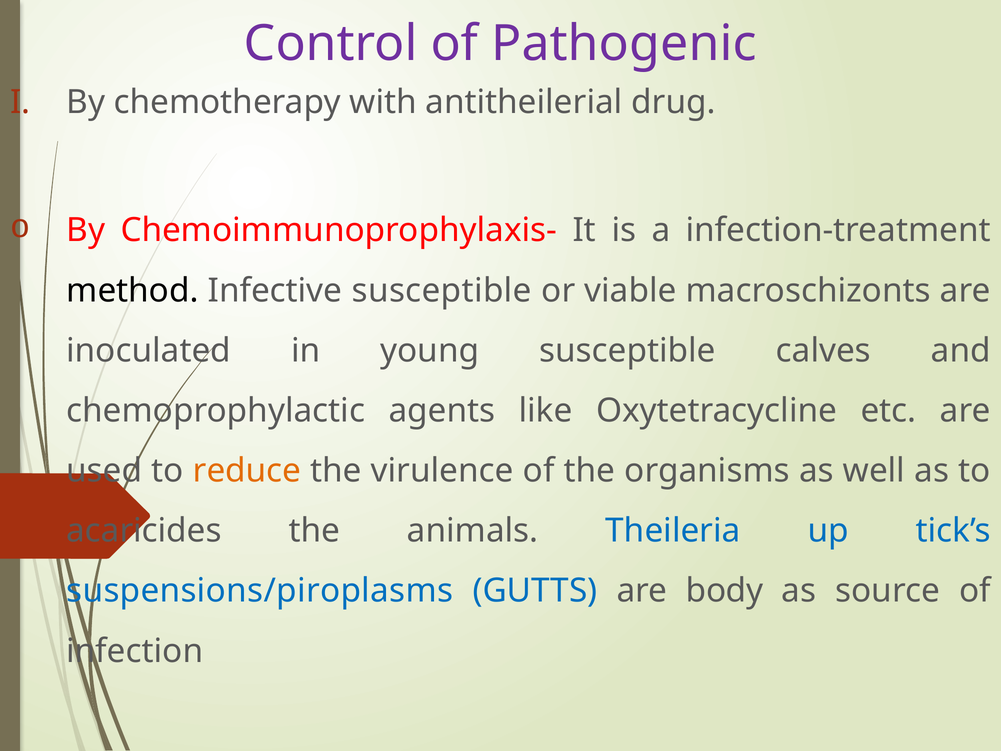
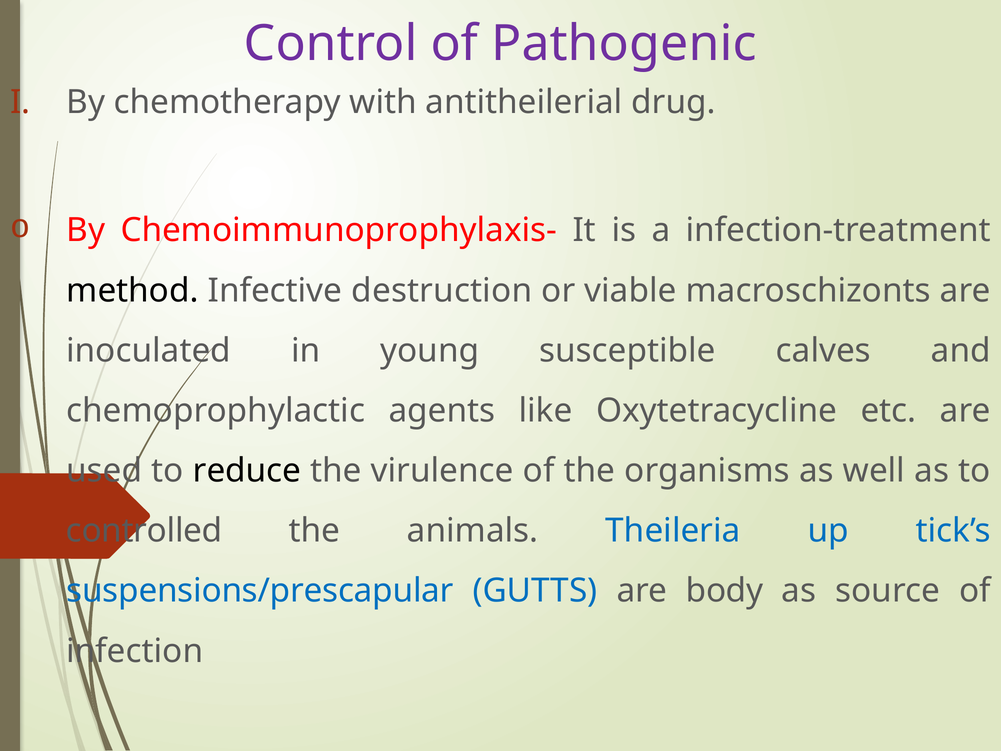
Infective susceptible: susceptible -> destruction (442, 290)
reduce colour: orange -> black (247, 471)
acaricides: acaricides -> controlled (144, 531)
suspensions/piroplasms: suspensions/piroplasms -> suspensions/prescapular (260, 591)
